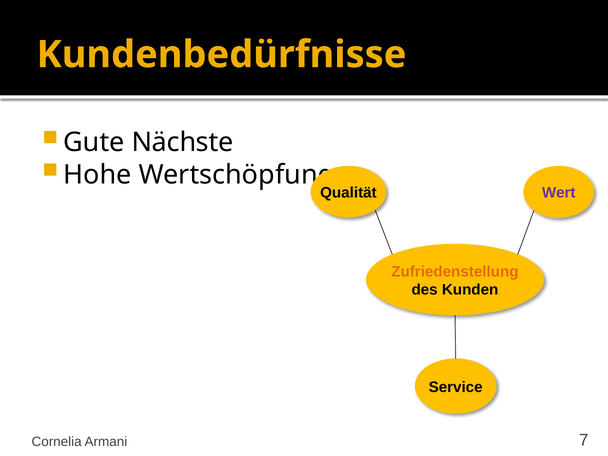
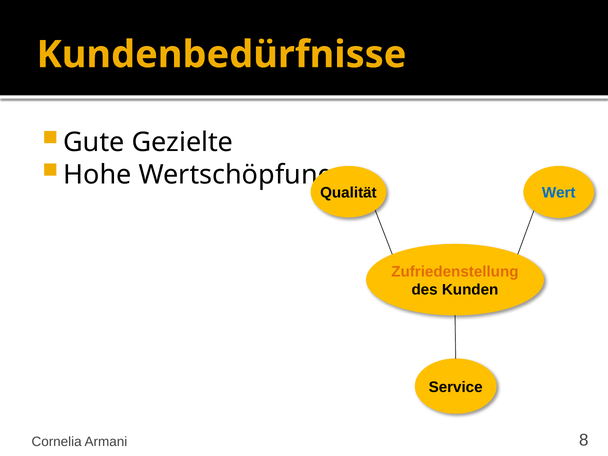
Nächste: Nächste -> Gezielte (182, 142)
Wert colour: purple -> blue (559, 193)
7: 7 -> 8 (584, 440)
